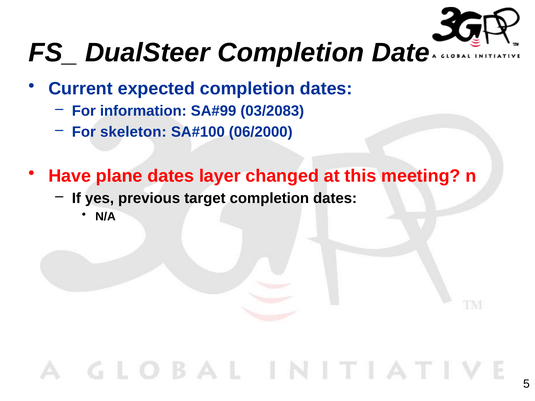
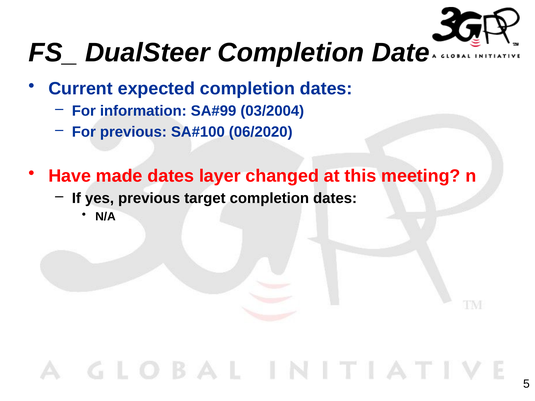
03/2083: 03/2083 -> 03/2004 (272, 111)
For skeleton: skeleton -> previous (133, 132)
06/2000: 06/2000 -> 06/2020 (261, 132)
plane: plane -> made (119, 176)
